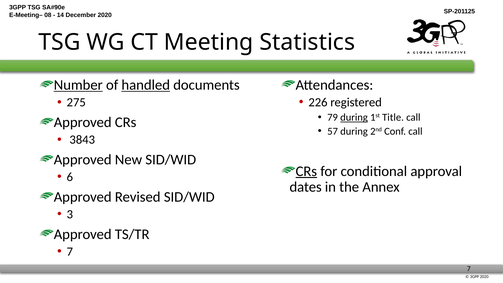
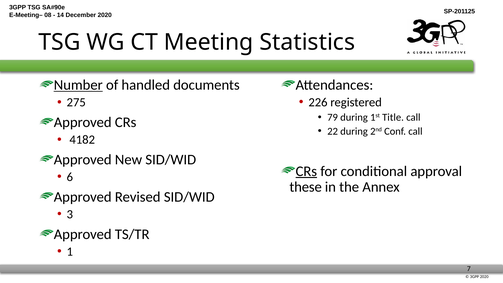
handled underline: present -> none (146, 85)
during underline: present -> none (354, 117)
57: 57 -> 22 (333, 131)
3843: 3843 -> 4182 (82, 140)
dates: dates -> these (306, 187)
7: 7 -> 1 (70, 252)
